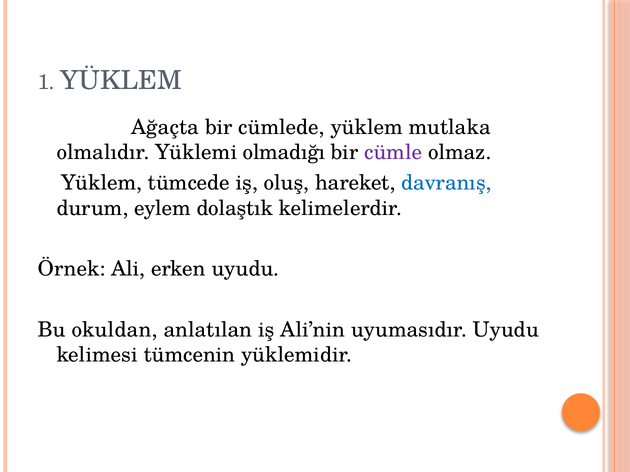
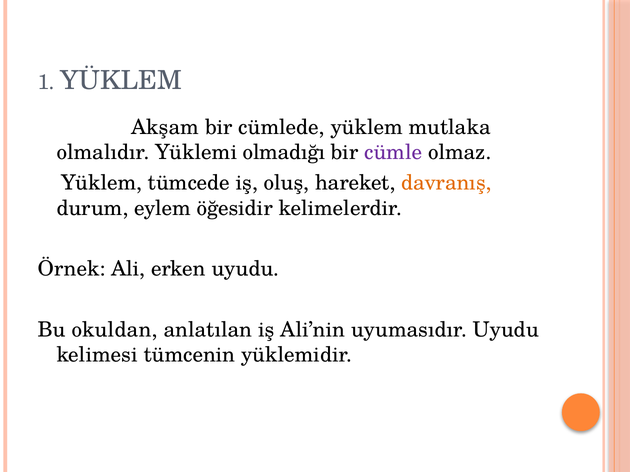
Ağaçta: Ağaçta -> Akşam (165, 127)
davranış colour: blue -> orange (446, 183)
dolaştık: dolaştık -> öğesidir (235, 208)
